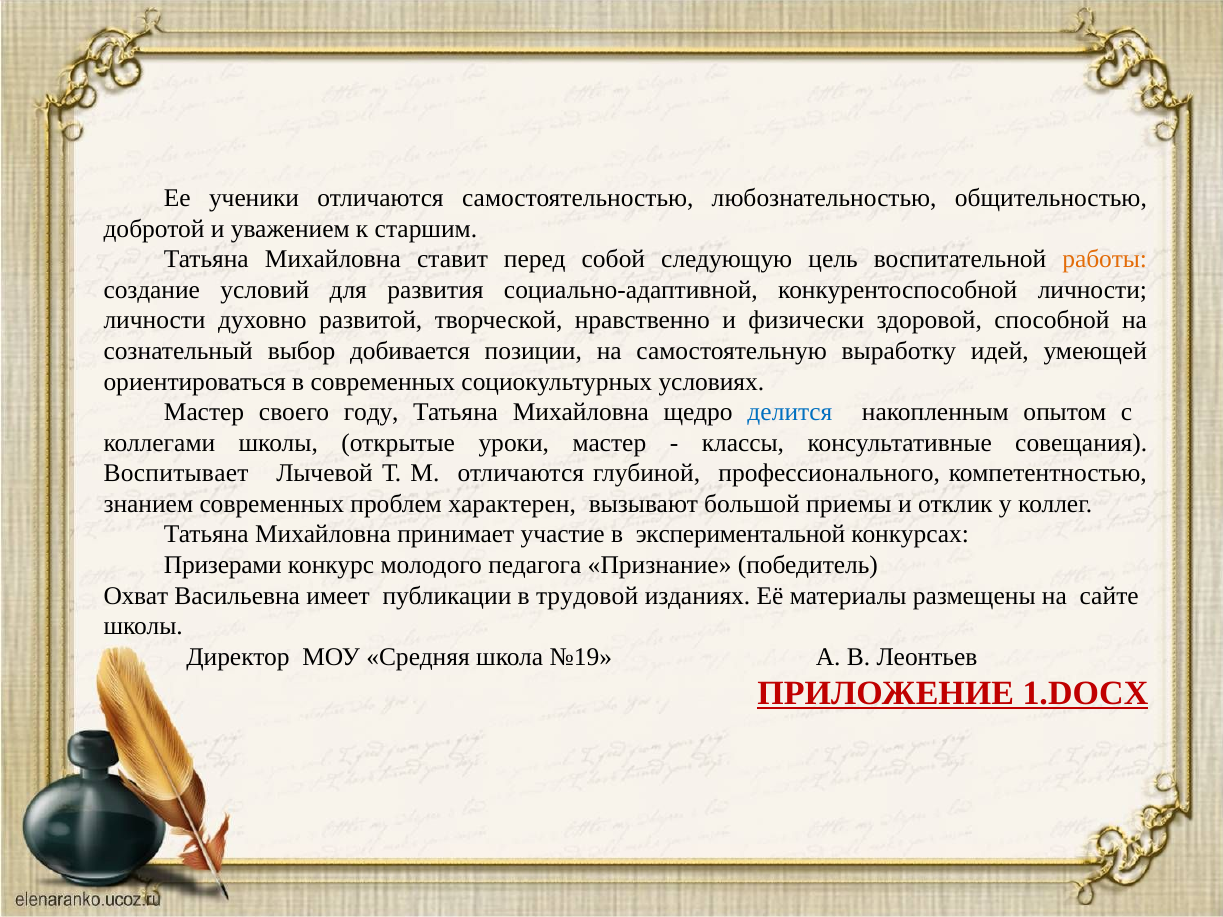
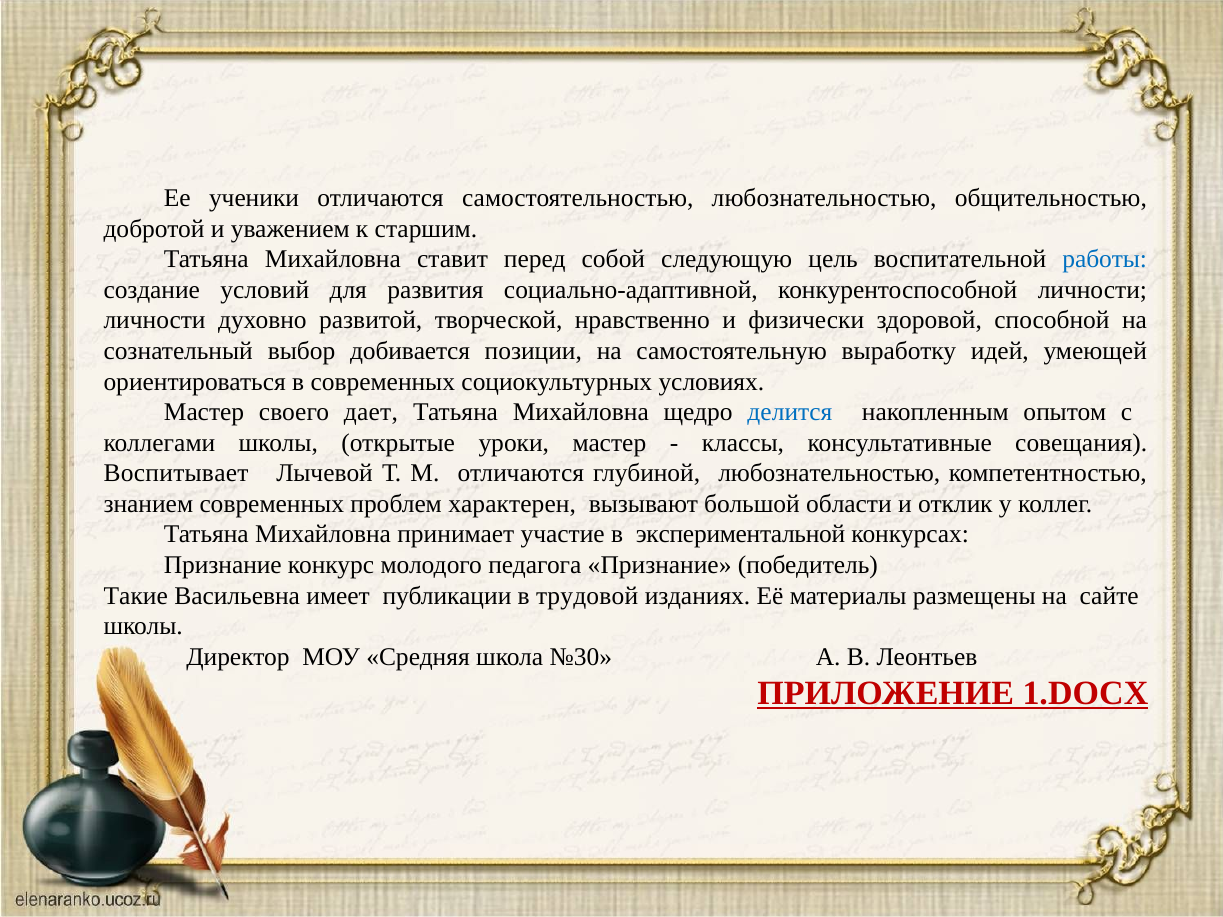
работы colour: orange -> blue (1105, 259)
году: году -> дает (371, 412)
глубиной профессионального: профессионального -> любознательностью (829, 473)
приемы: приемы -> области (849, 504)
Призерами: Призерами -> Признание (223, 565)
Охват: Охват -> Такие (136, 596)
№19: №19 -> №30 (581, 657)
